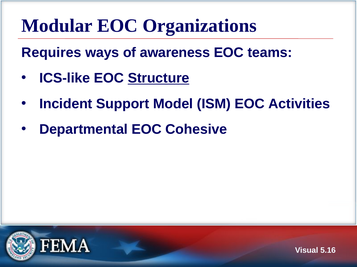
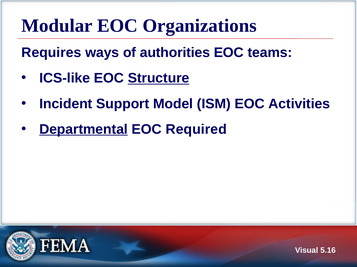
awareness: awareness -> authorities (175, 53)
Departmental underline: none -> present (84, 130)
Cohesive: Cohesive -> Required (196, 130)
